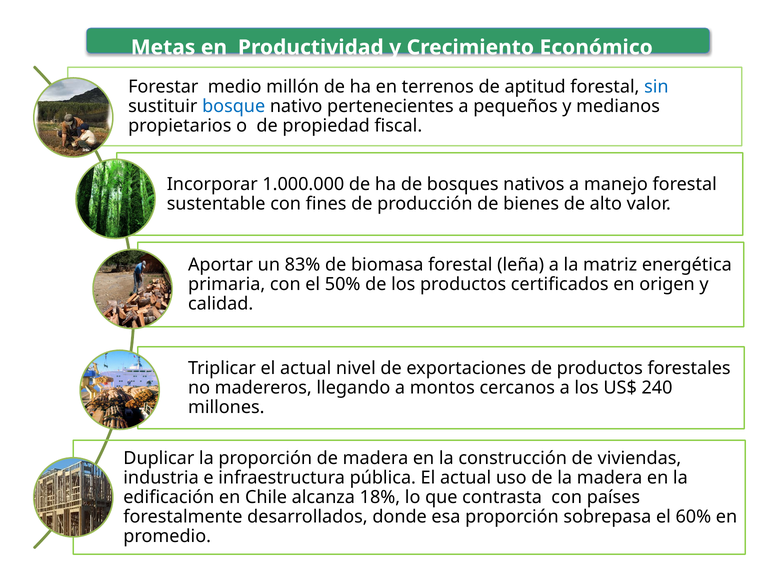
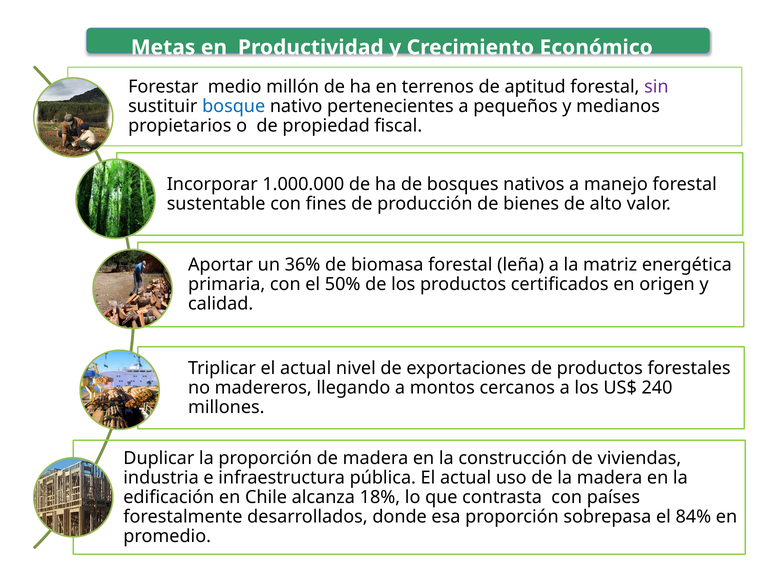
sin colour: blue -> purple (656, 87)
83%: 83% -> 36% (303, 265)
60%: 60% -> 84% (693, 516)
